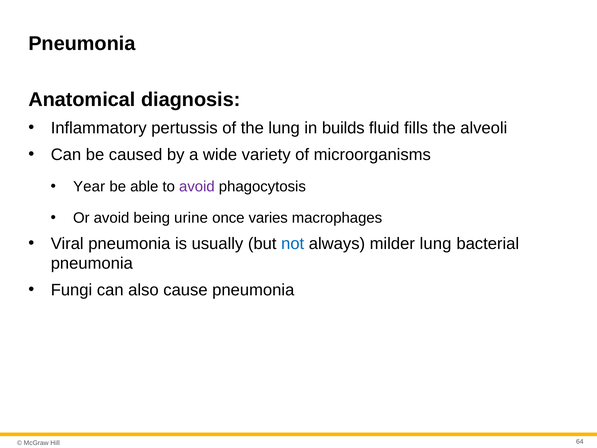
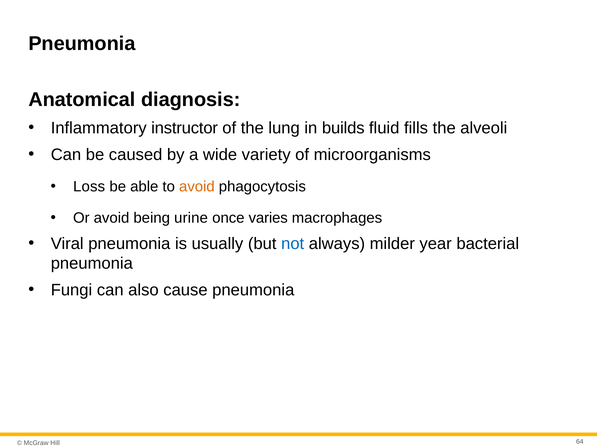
pertussis: pertussis -> instructor (185, 128)
Year: Year -> Loss (89, 187)
avoid colour: purple -> orange (197, 187)
milder lung: lung -> year (436, 243)
